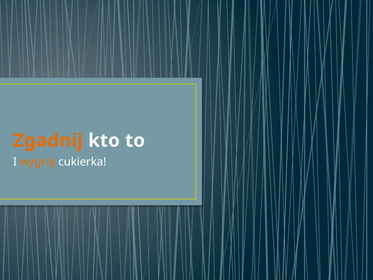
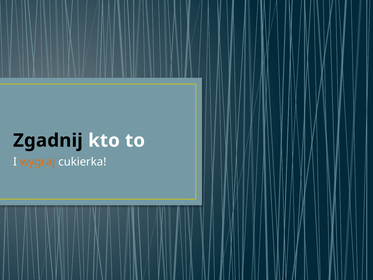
Zgadnij colour: orange -> black (48, 140)
